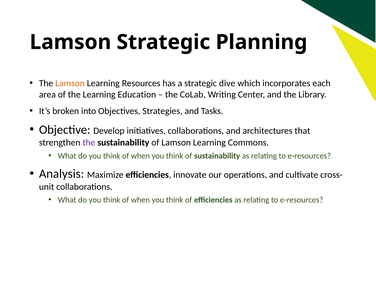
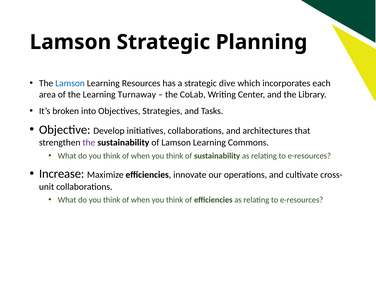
Lamson colour: orange -> blue (70, 83)
Education: Education -> Turnaway (137, 95)
Analysis: Analysis -> Increase (62, 174)
